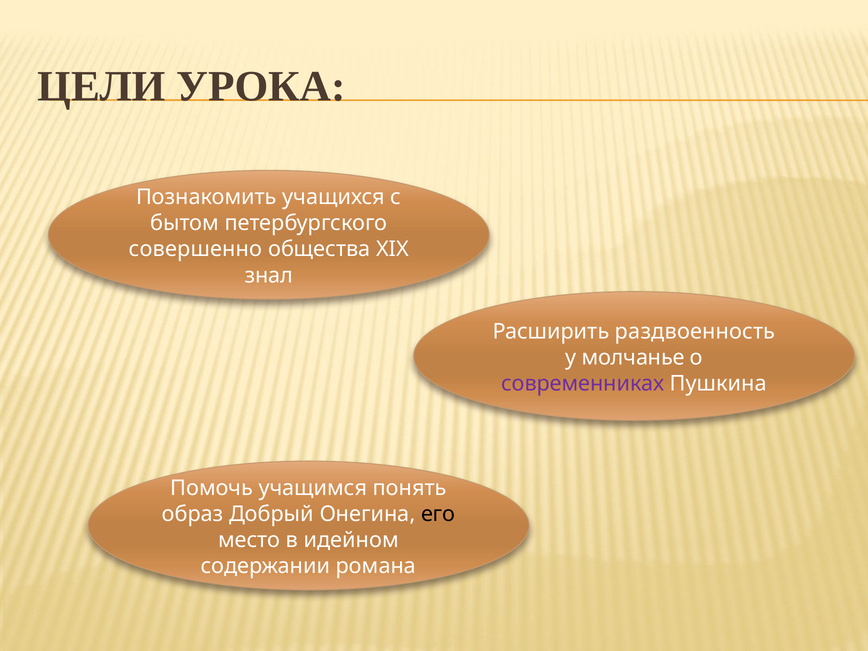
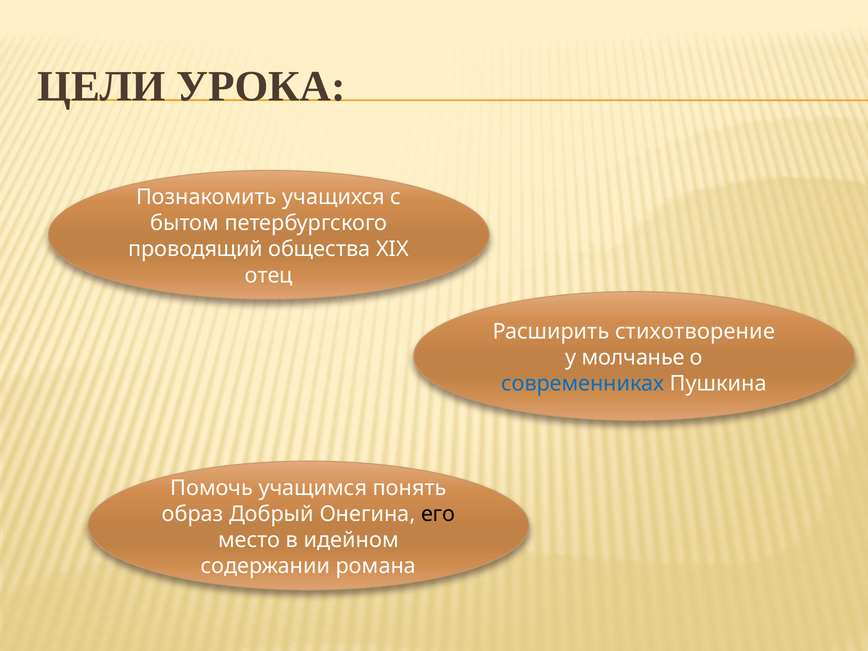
совершенно: совершенно -> проводящий (196, 249)
знал: знал -> отец (269, 275)
раздвоенность: раздвоенность -> стихотворение (695, 331)
современниках colour: purple -> blue (583, 384)
